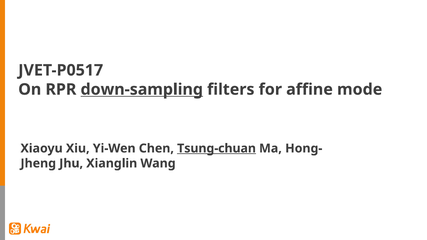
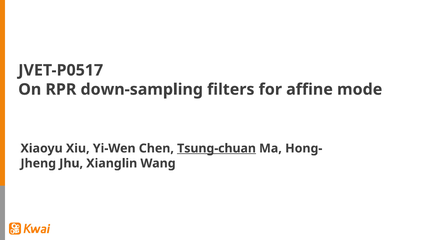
down-sampling underline: present -> none (142, 90)
